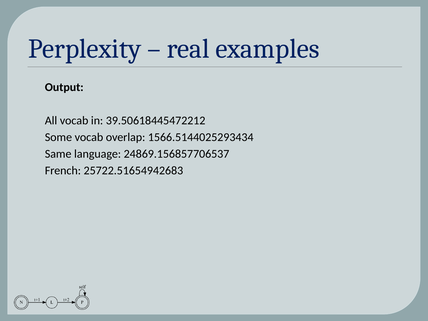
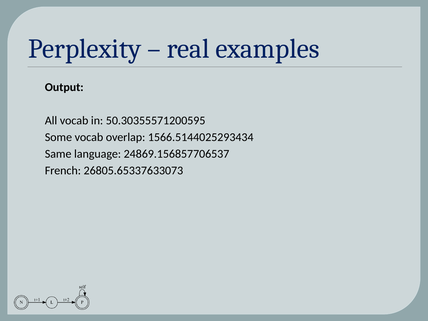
39.50618445472212: 39.50618445472212 -> 50.30355571200595 (156, 120)
25722.51654942683: 25722.51654942683 -> 26805.65337633073 (133, 170)
